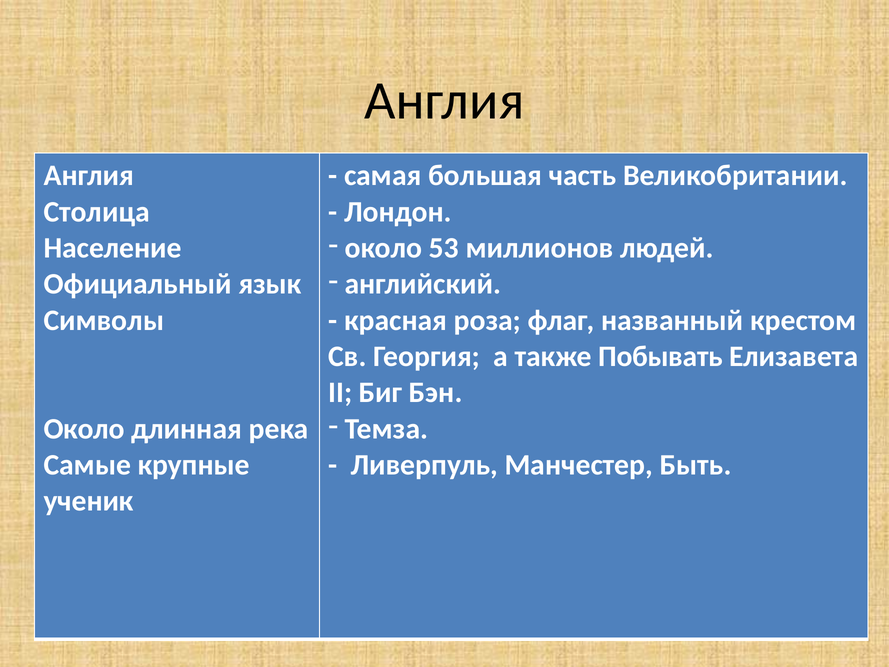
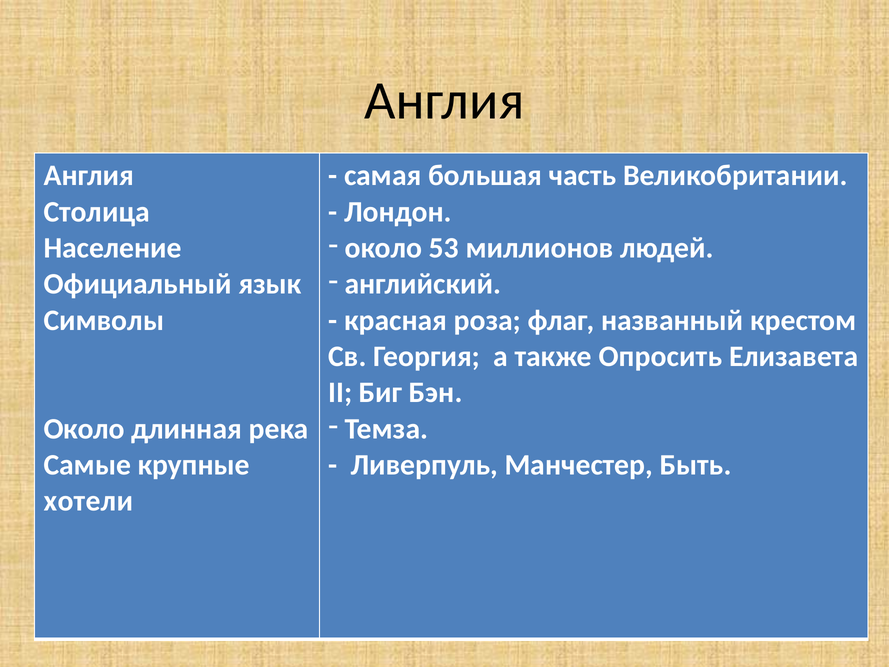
Побывать: Побывать -> Опросить (660, 356)
ученик: ученик -> хотели (88, 501)
